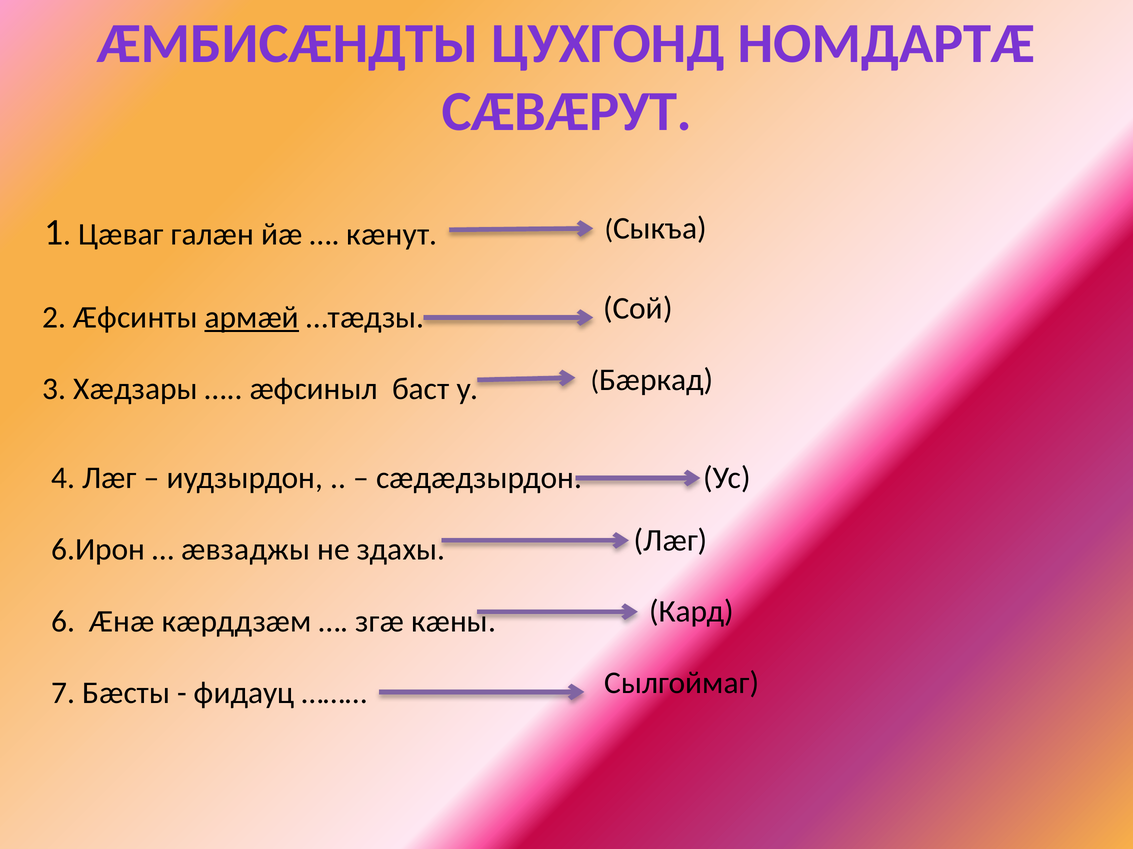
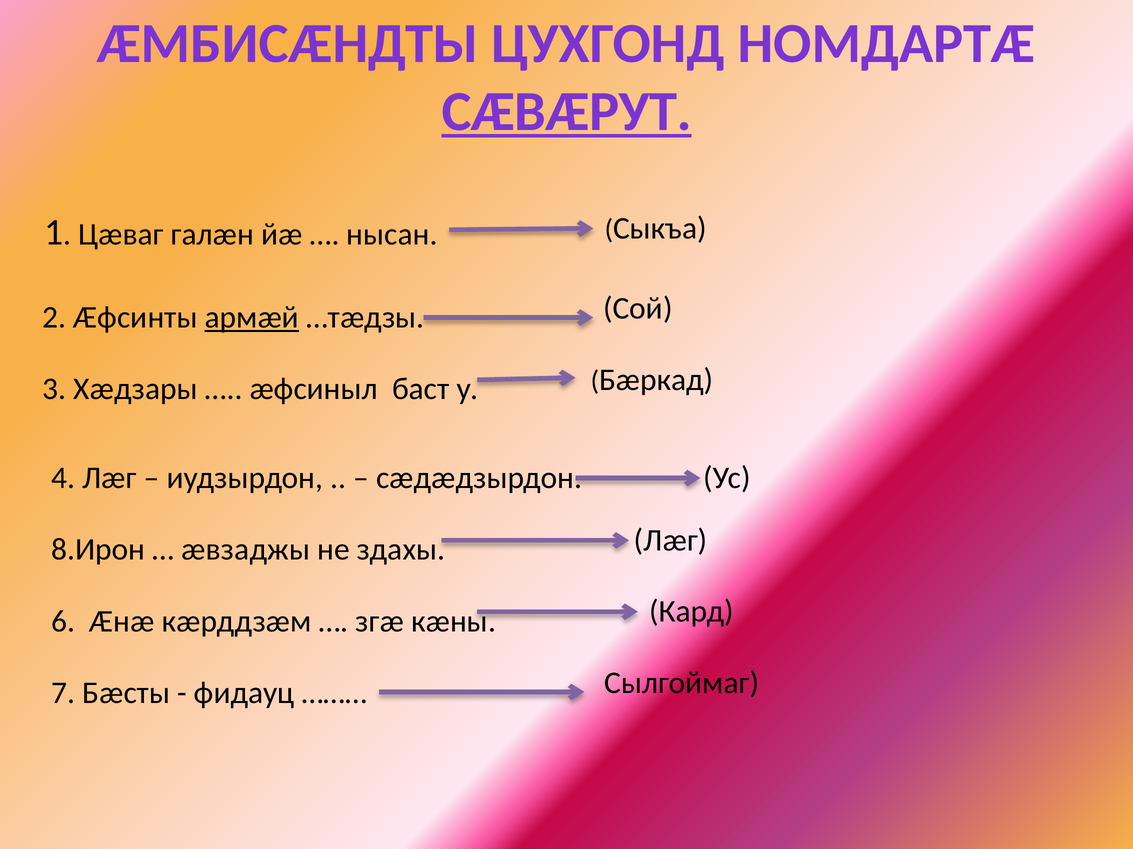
СÆВÆРУТ underline: none -> present (567, 112)
кæнут: кæнут -> нысан (392, 235)
6.Ирон: 6.Ирон -> 8.Ирон (98, 550)
